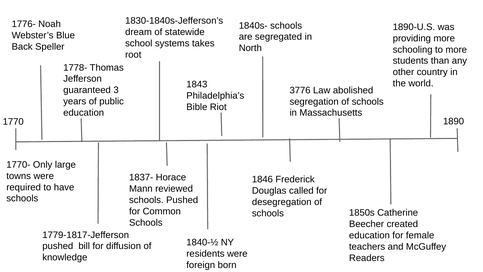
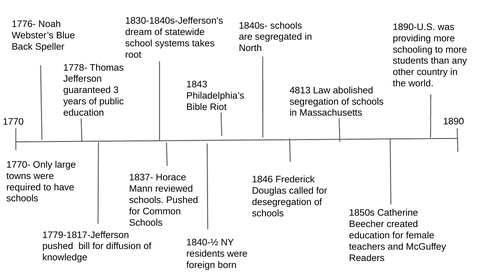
3776: 3776 -> 4813 (300, 90)
